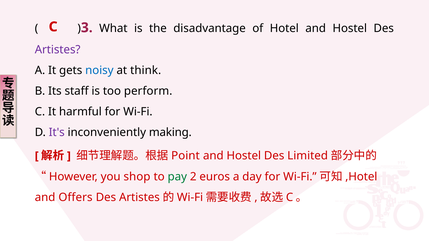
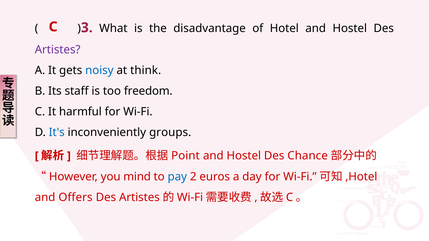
perform: perform -> freedom (148, 91)
It's colour: purple -> blue (57, 132)
making: making -> groups (170, 132)
Limited: Limited -> Chance (308, 156)
shop: shop -> mind (137, 176)
pay colour: green -> blue (177, 176)
